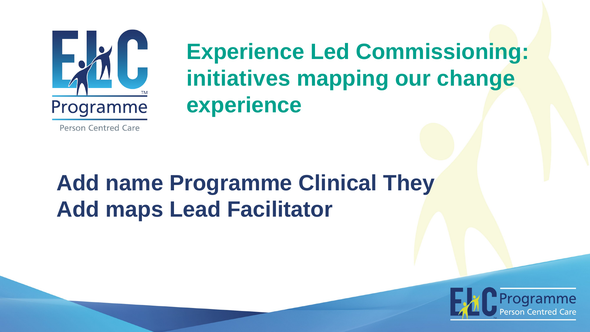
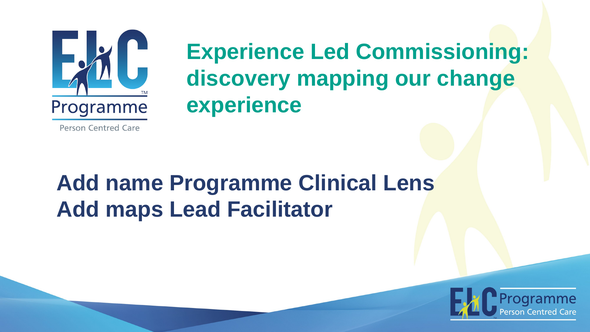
initiatives: initiatives -> discovery (239, 78)
They: They -> Lens (409, 183)
